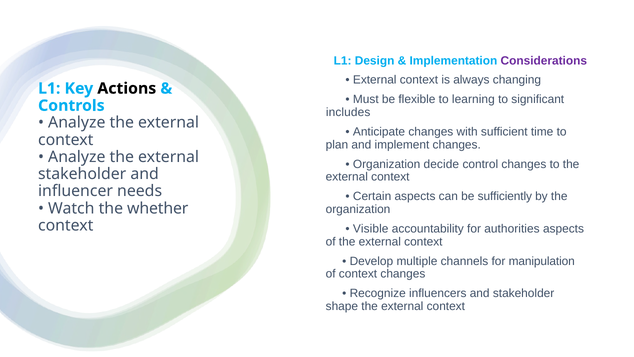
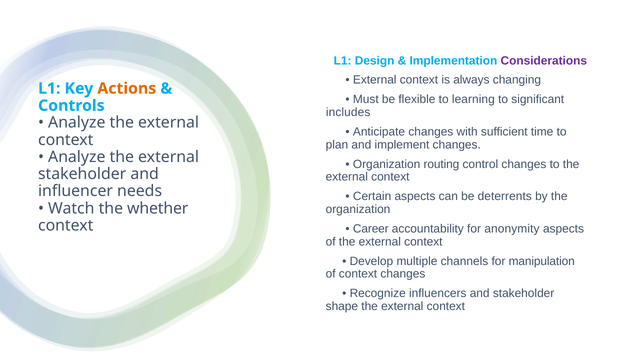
Actions colour: black -> orange (127, 88)
decide: decide -> routing (441, 164)
sufficiently: sufficiently -> deterrents (505, 196)
Visible: Visible -> Career (371, 229)
authorities: authorities -> anonymity (512, 229)
